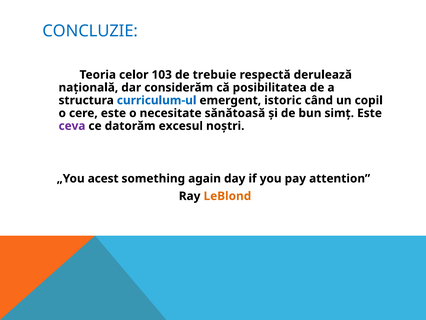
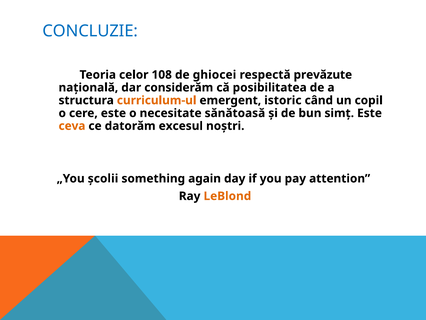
103: 103 -> 108 (162, 75)
trebuie: trebuie -> ghiocei (215, 75)
derulează: derulează -> prevăzute (323, 75)
curriculum-ul colour: blue -> orange (157, 100)
ceva colour: purple -> orange (72, 126)
acest: acest -> școlii (103, 178)
